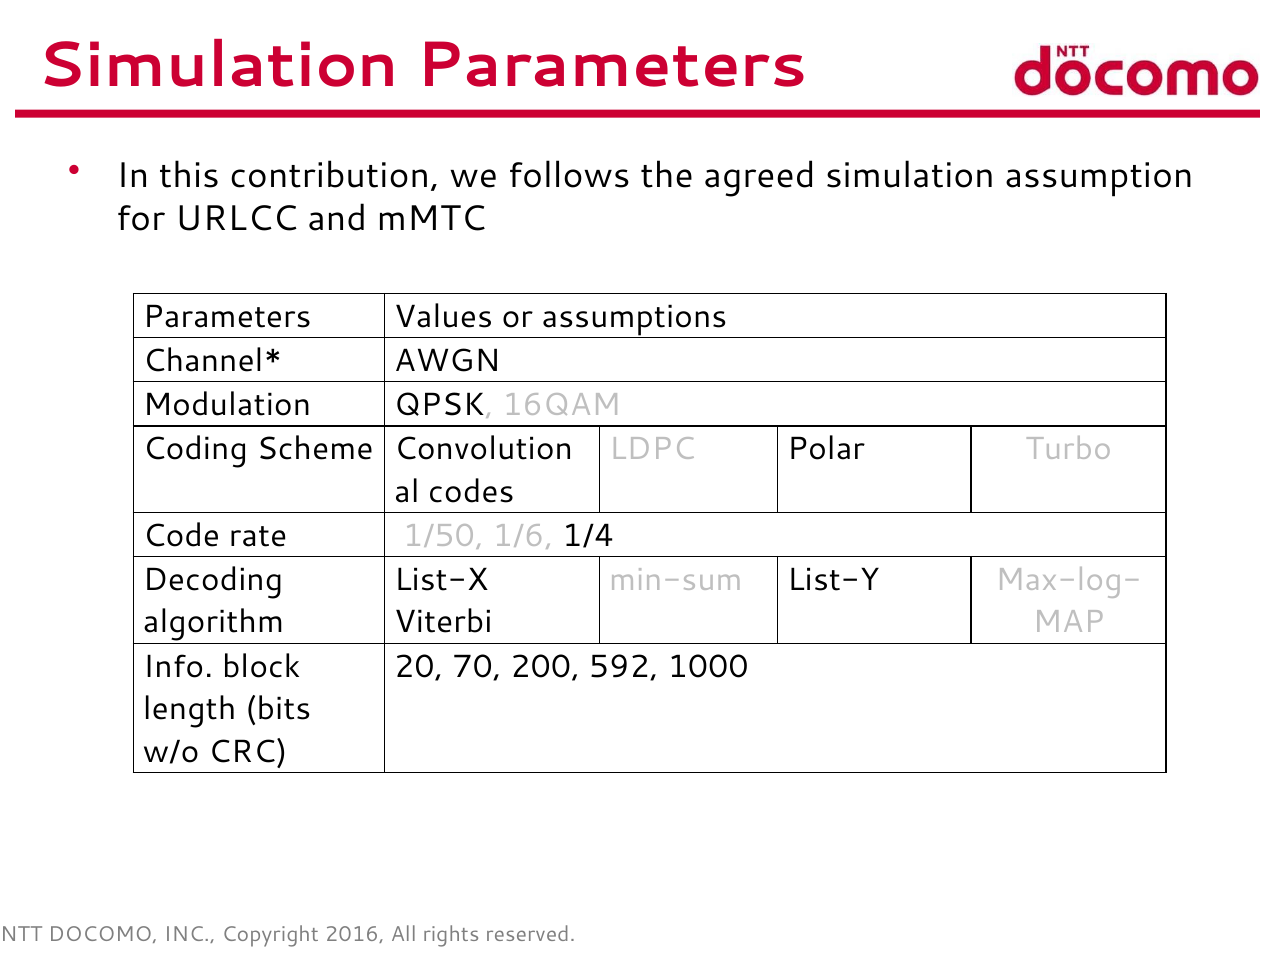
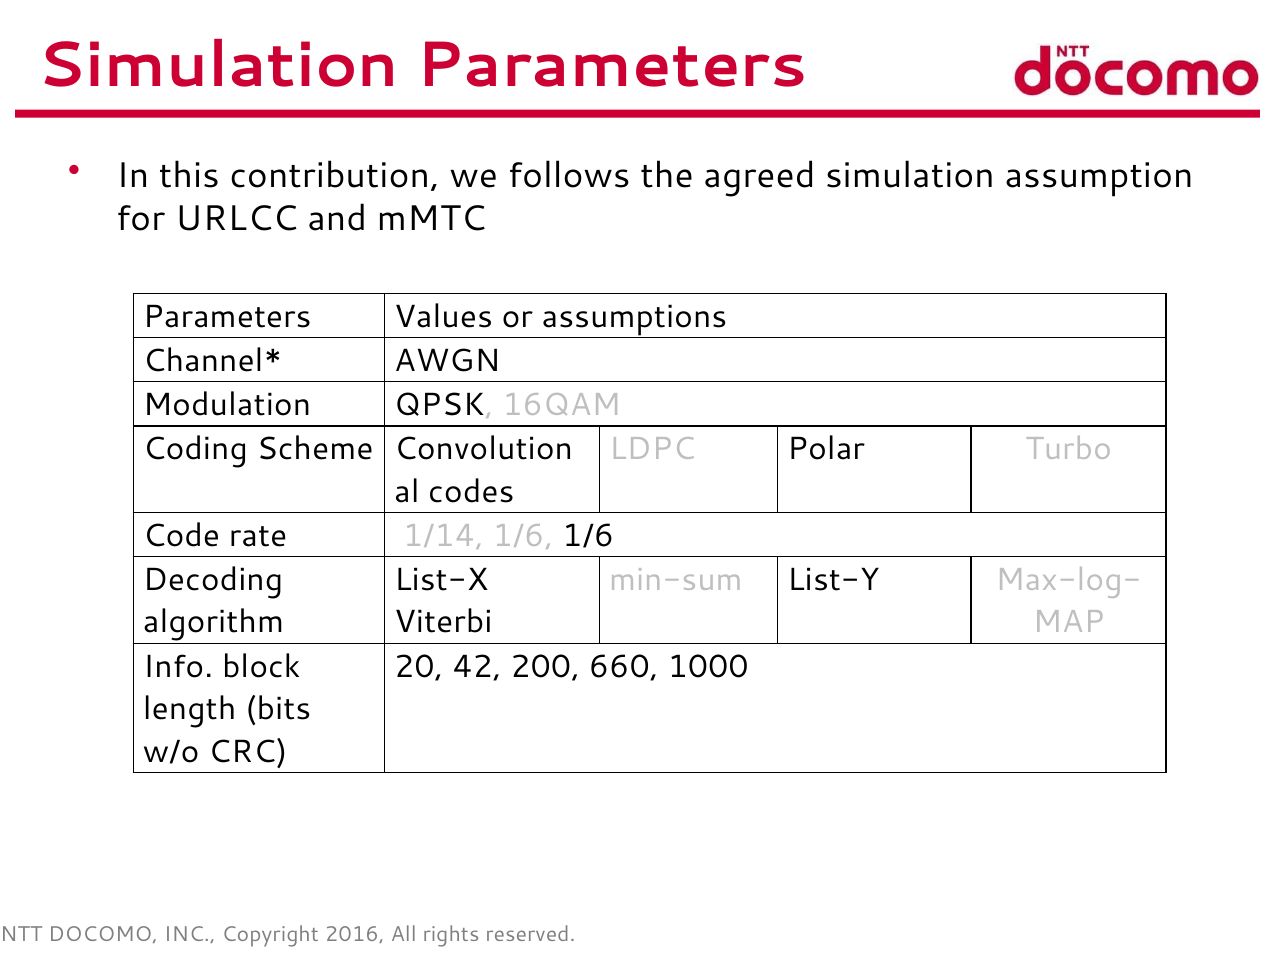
1/50: 1/50 -> 1/14 (443, 536)
1/6 1/4: 1/4 -> 1/6 (588, 536)
70: 70 -> 42 (477, 666)
592: 592 -> 660 (624, 666)
